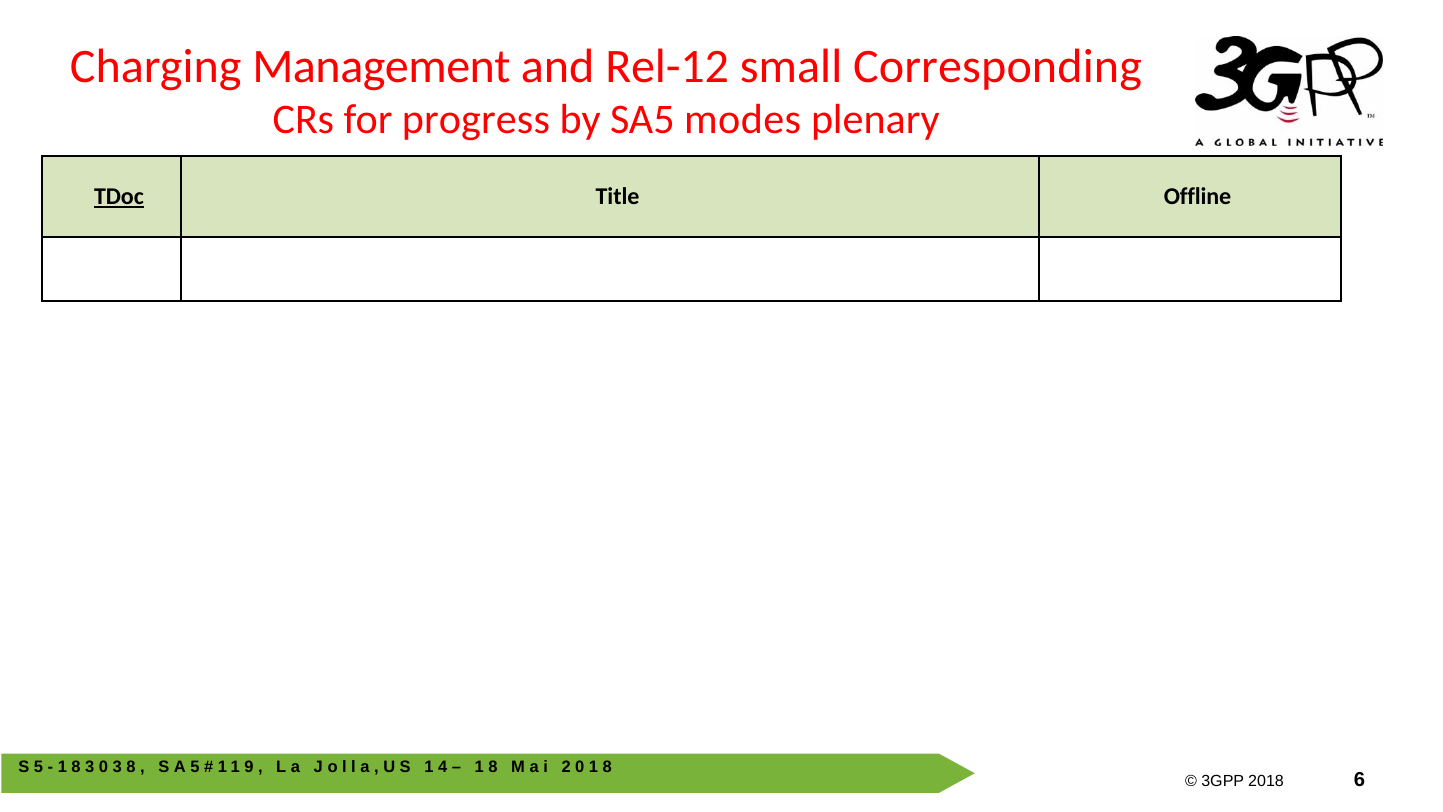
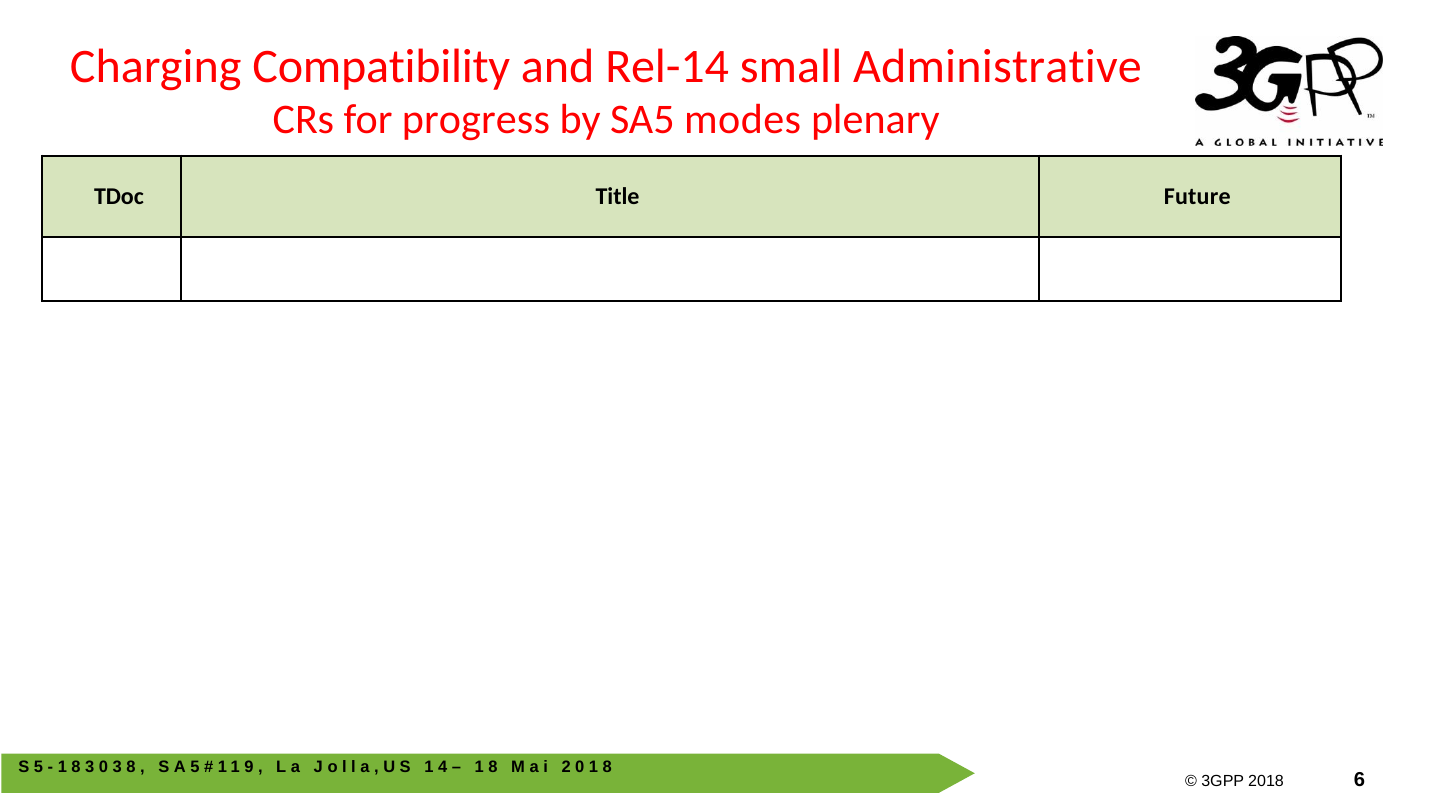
Management: Management -> Compatibility (381, 66)
Rel-12: Rel-12 -> Rel-14 (667, 66)
Corresponding: Corresponding -> Administrative (997, 66)
TDoc underline: present -> none (119, 197)
Offline: Offline -> Future (1197, 197)
